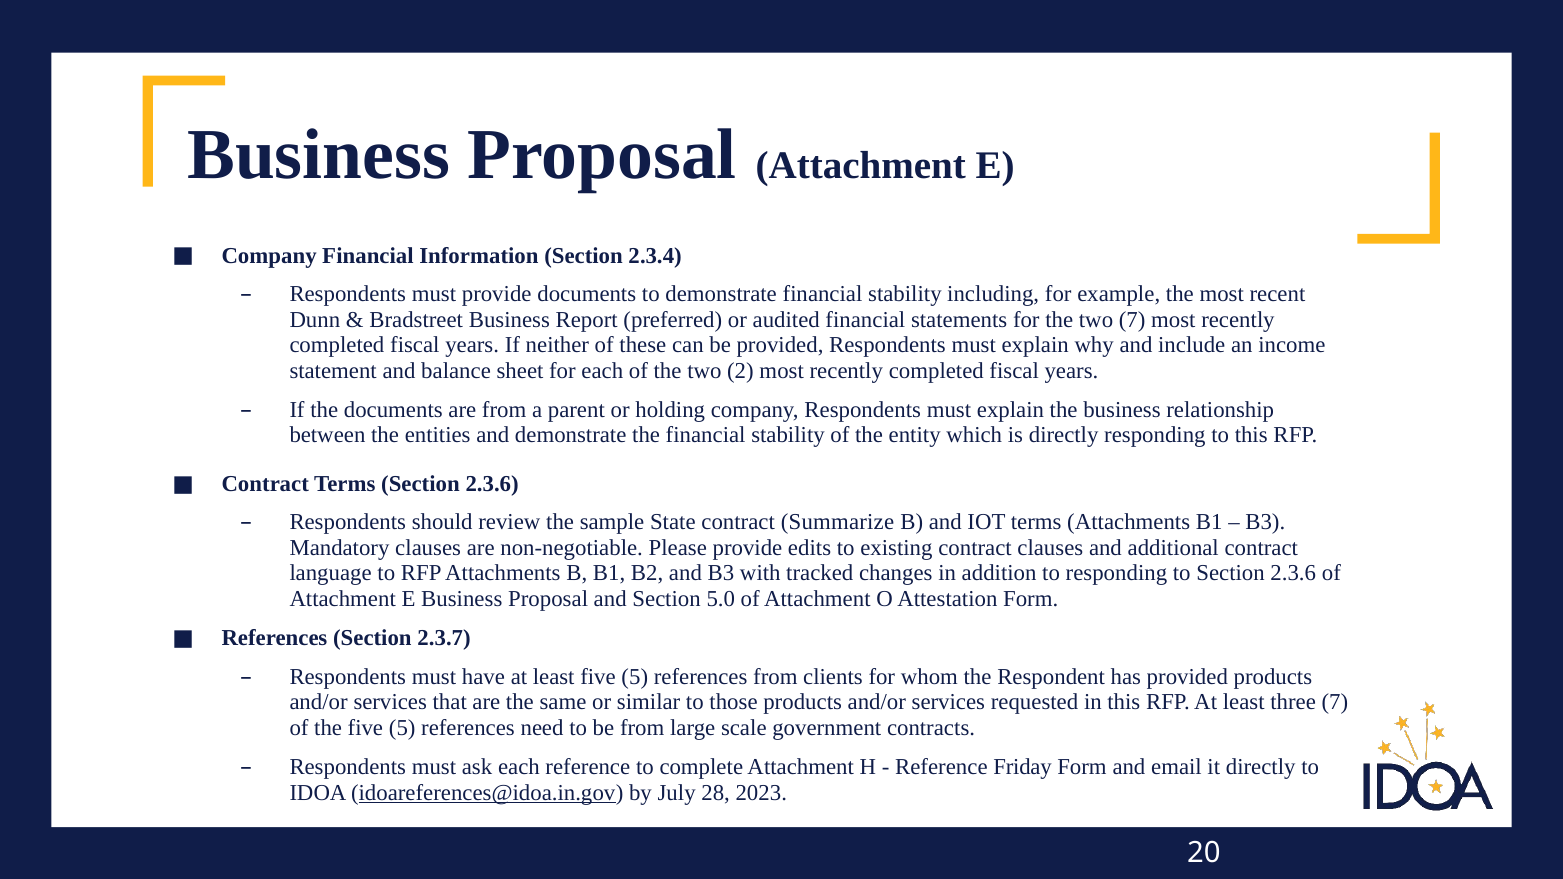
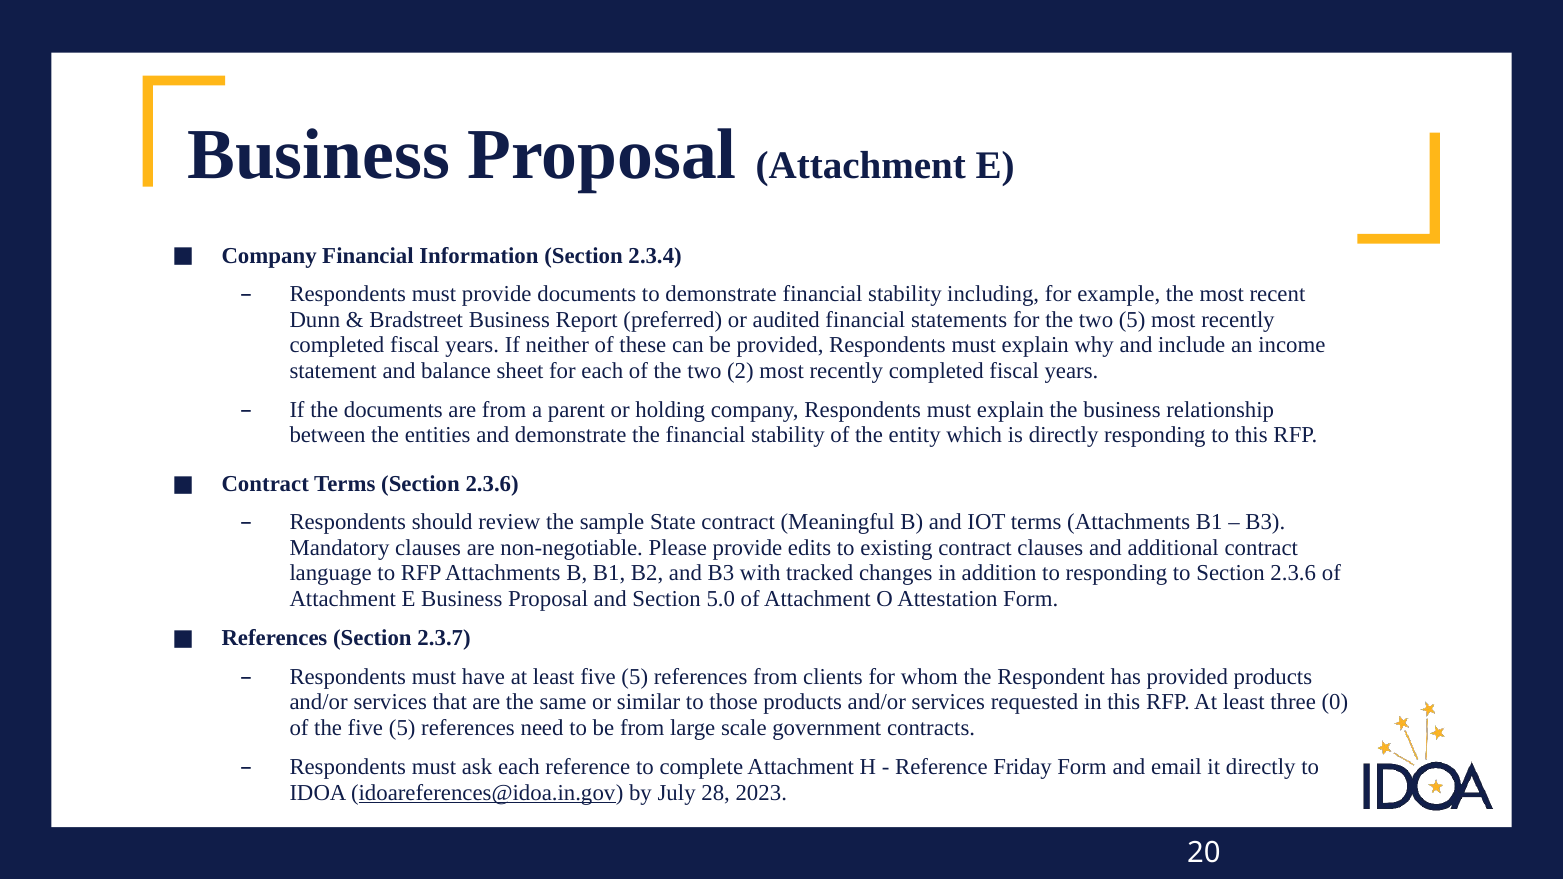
two 7: 7 -> 5 (1132, 320)
Summarize: Summarize -> Meaningful (838, 522)
three 7: 7 -> 0 (1335, 703)
